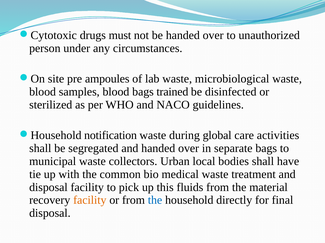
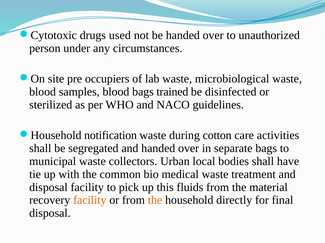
must: must -> used (120, 35)
ampoules: ampoules -> occupiers (107, 79)
global: global -> cotton (217, 136)
the colour: blue -> orange (155, 201)
